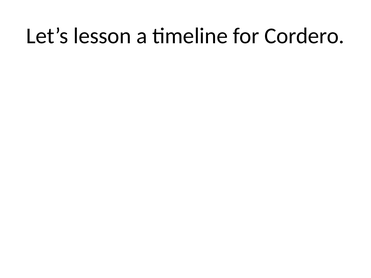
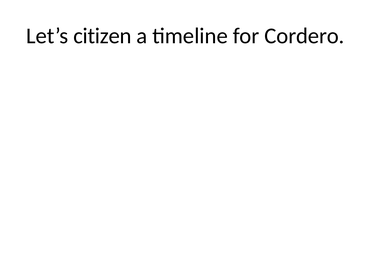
lesson: lesson -> citizen (102, 36)
